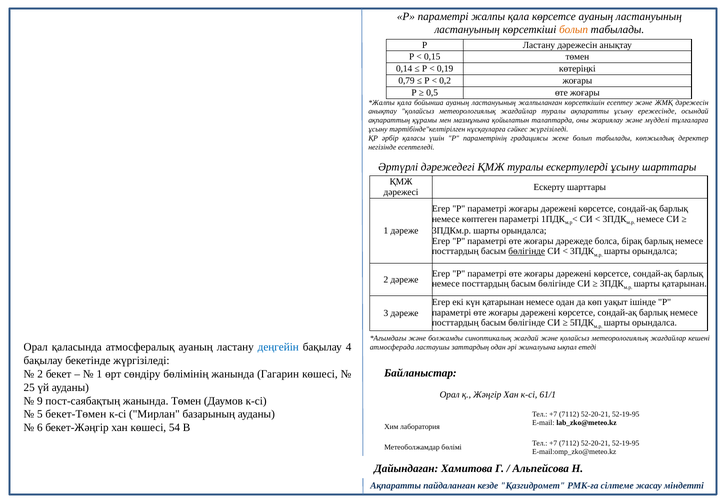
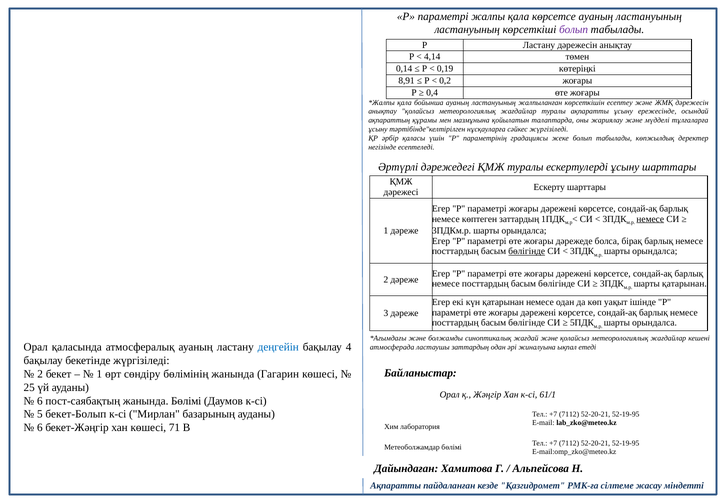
болып colour: orange -> purple (574, 30)
0,15: 0,15 -> 4,14 (432, 57)
0,79: 0,79 -> 8,91 (407, 80)
0,5: 0,5 -> 0,4 (432, 92)
көптеген параметрі: параметрі -> заттардың (519, 219)
немесе underline: none -> present (650, 219)
9: 9 -> 6 (40, 401)
жанында Төмен: Төмен -> Бөлімі (186, 401)
бекет-Төмен: бекет-Төмен -> бекет-Болып (76, 414)
54: 54 -> 71 (174, 427)
